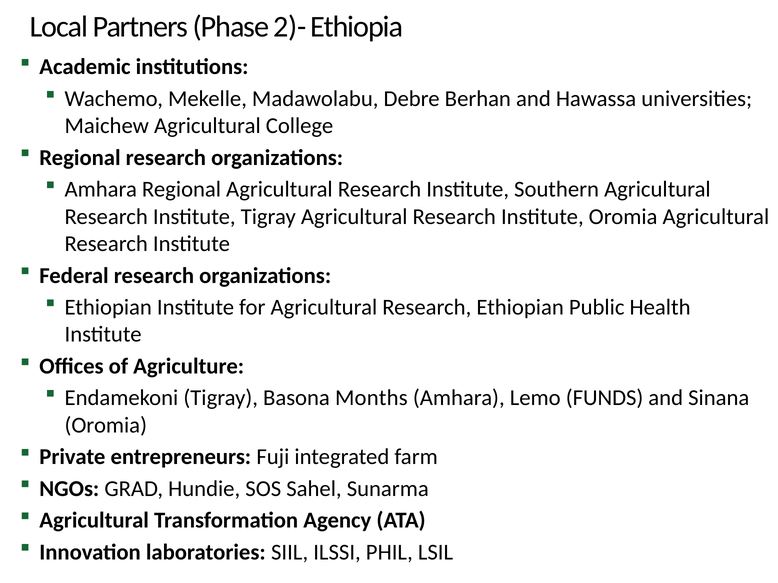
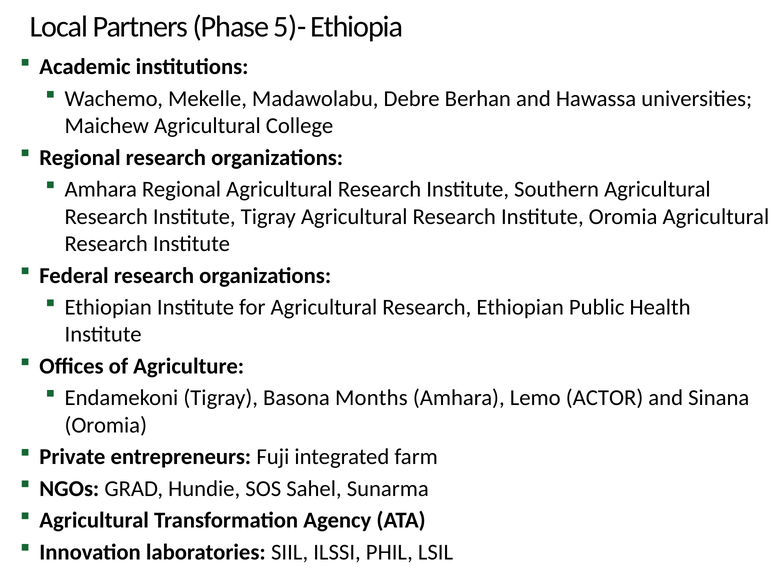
2)-: 2)- -> 5)- (290, 27)
FUNDS: FUNDS -> ACTOR (605, 398)
